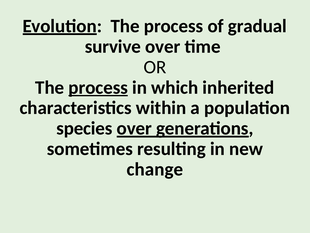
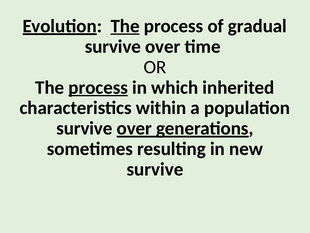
The underline: none -> present (125, 26)
species: species -> survive (84, 128)
change: change -> survive (155, 169)
